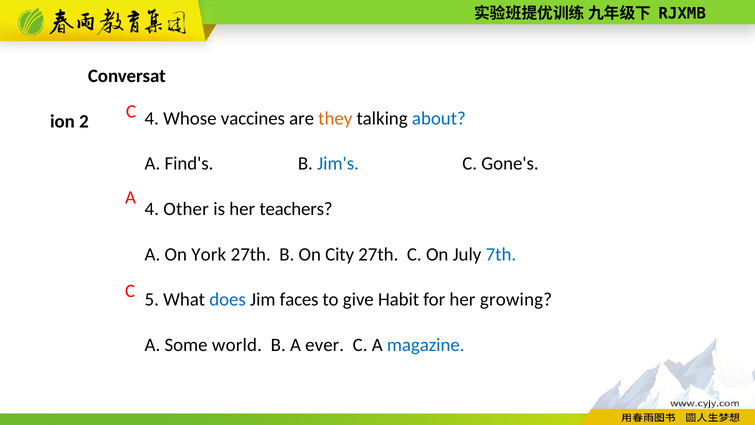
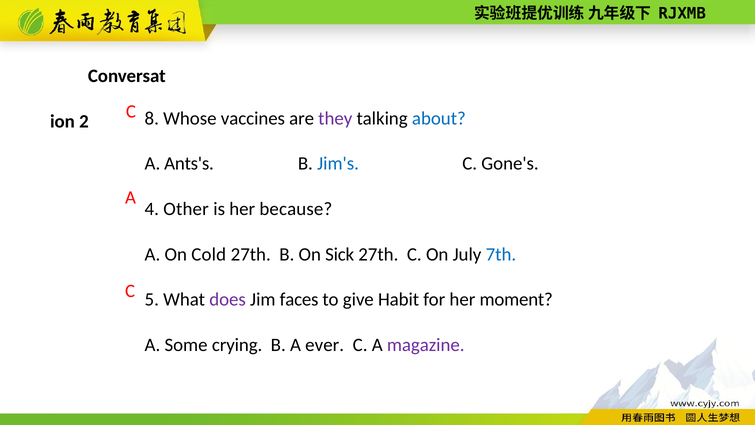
2 4: 4 -> 8 (152, 118)
they colour: orange -> purple (335, 118)
Find's: Find's -> Ants's (189, 164)
teachers: teachers -> because (296, 209)
York: York -> Cold (209, 254)
City: City -> Sick (340, 254)
does colour: blue -> purple (228, 300)
growing: growing -> moment (516, 300)
world: world -> crying (237, 345)
magazine colour: blue -> purple (426, 345)
